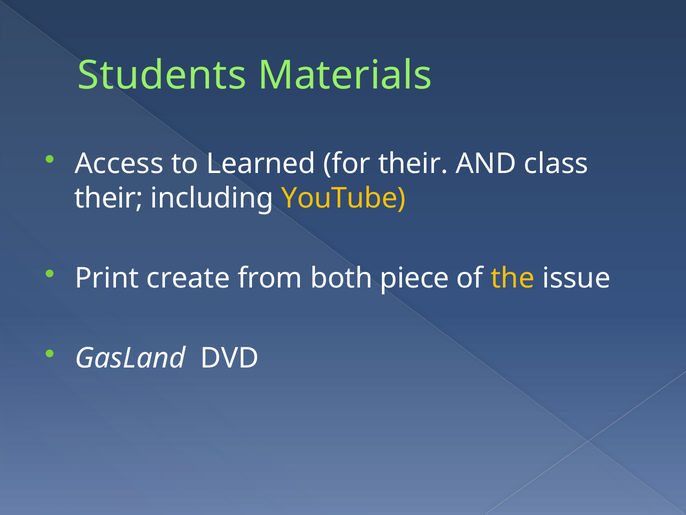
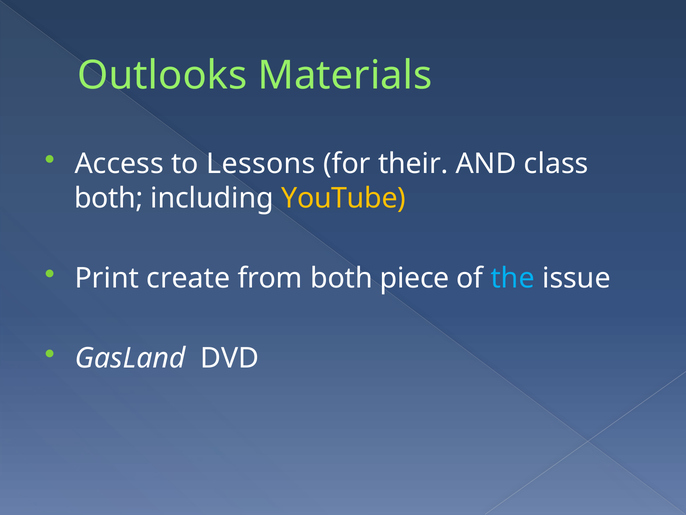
Students: Students -> Outlooks (162, 75)
Learned: Learned -> Lessons (261, 164)
their: their -> both (109, 198)
the colour: yellow -> light blue (513, 278)
